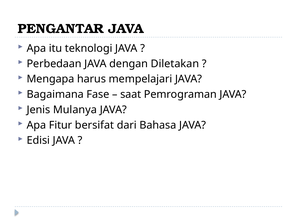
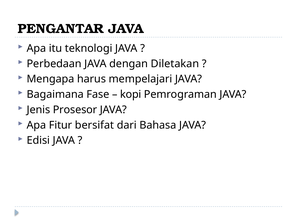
saat: saat -> kopi (131, 94)
Mulanya: Mulanya -> Prosesor (75, 110)
